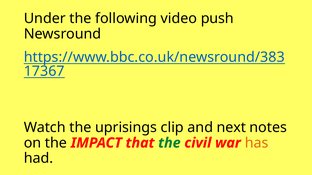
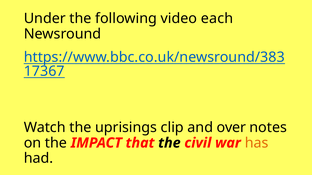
push: push -> each (217, 18)
next: next -> over (231, 128)
the colour: green -> black (169, 143)
